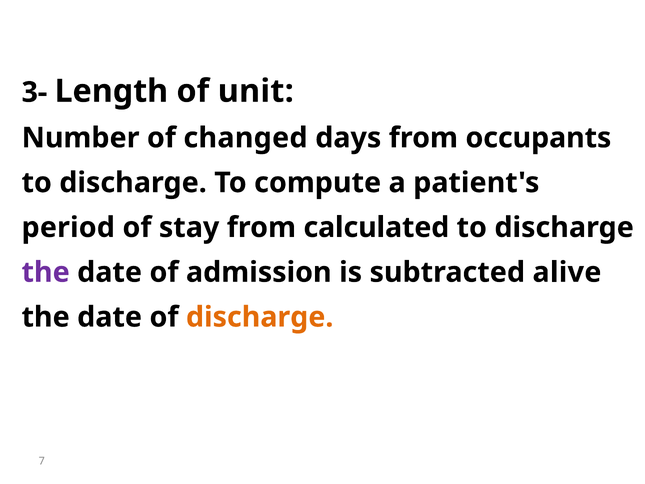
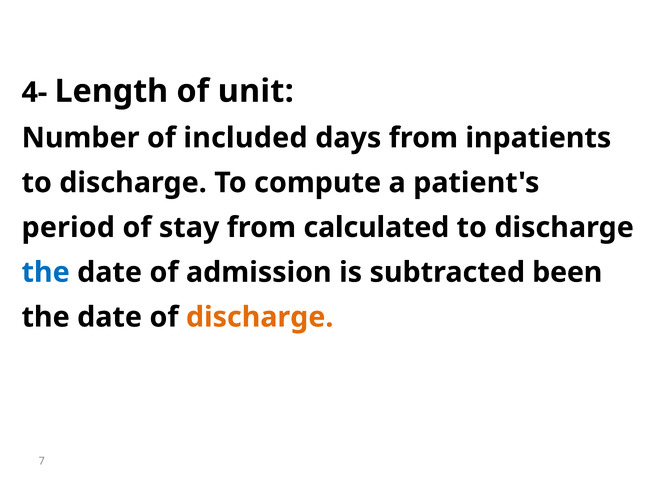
3-: 3- -> 4- (34, 92)
changed: changed -> included (245, 138)
occupants: occupants -> inpatients (538, 138)
the colour: purple -> blue (46, 272)
alive: alive -> been (567, 272)
